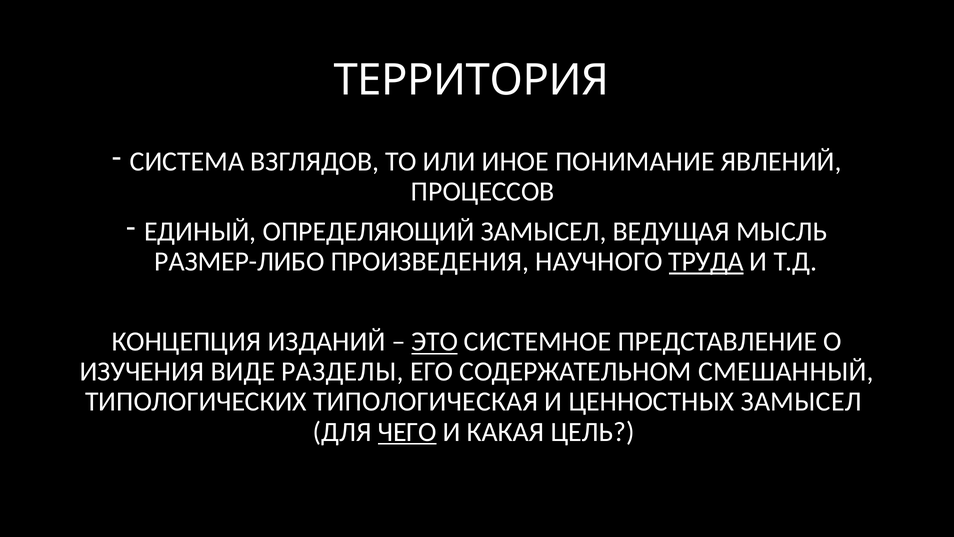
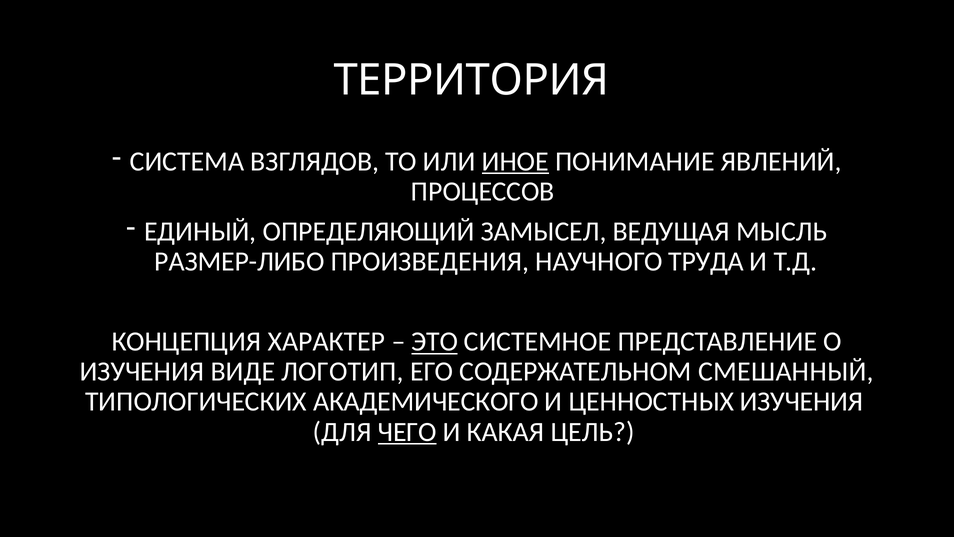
ИНОЕ underline: none -> present (515, 161)
ТРУДА underline: present -> none (706, 261)
ИЗДАНИЙ: ИЗДАНИЙ -> ХАРАКТЕР (327, 341)
РАЗДЕЛЫ: РАЗДЕЛЫ -> ЛОГОТИП (342, 371)
ТИПОЛОГИЧЕСКАЯ: ТИПОЛОГИЧЕСКАЯ -> АКАДЕМИЧЕСКОГО (426, 402)
ЦЕННОСТНЫХ ЗАМЫСЕЛ: ЗАМЫСЕЛ -> ИЗУЧЕНИЯ (802, 402)
